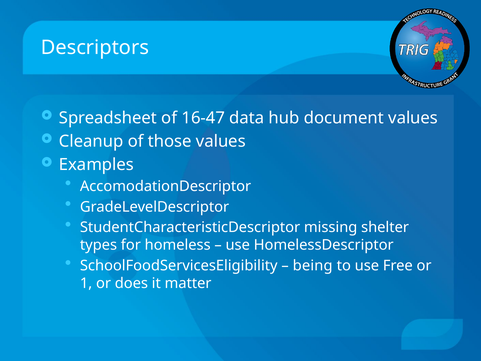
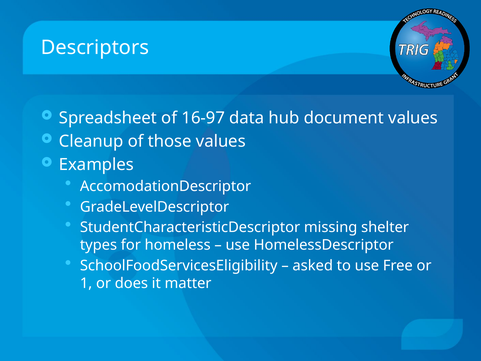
16-47: 16-47 -> 16-97 (203, 118)
being: being -> asked (313, 265)
